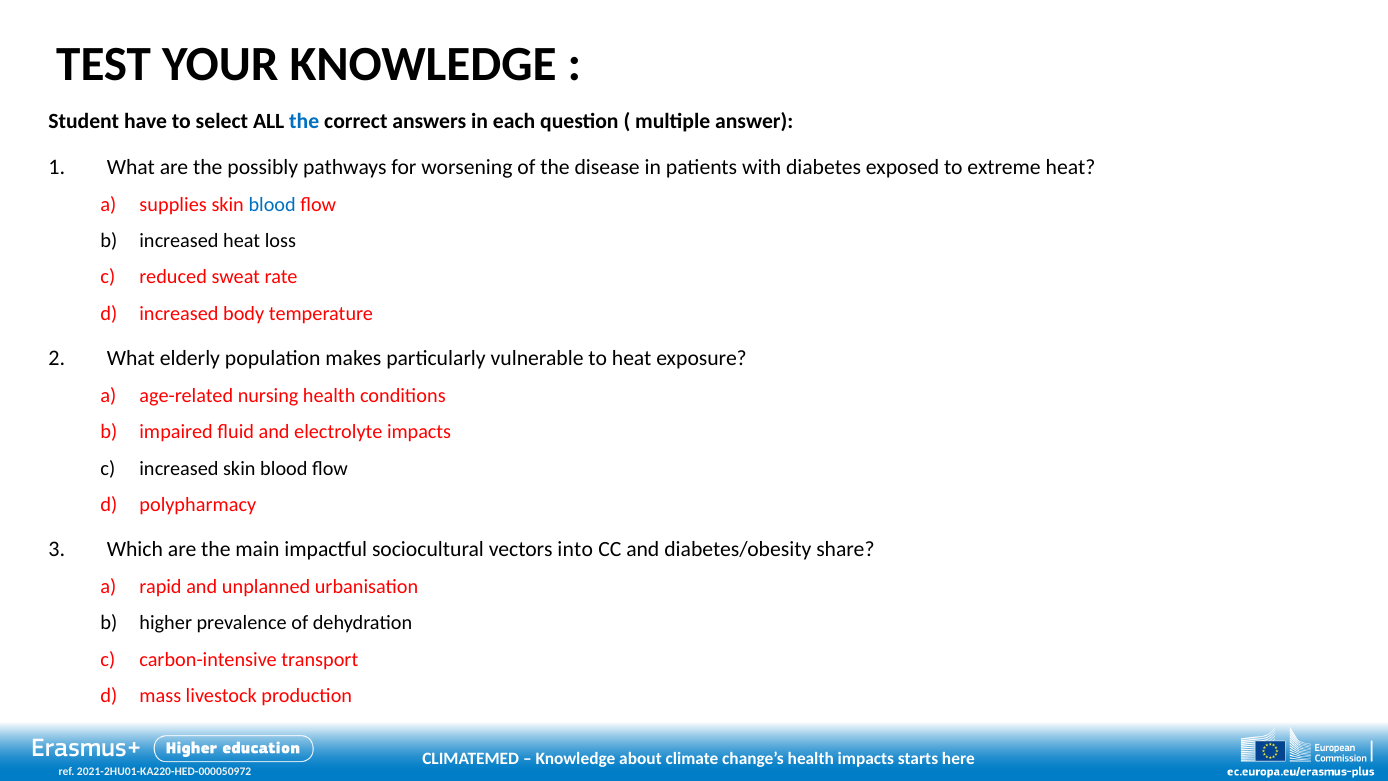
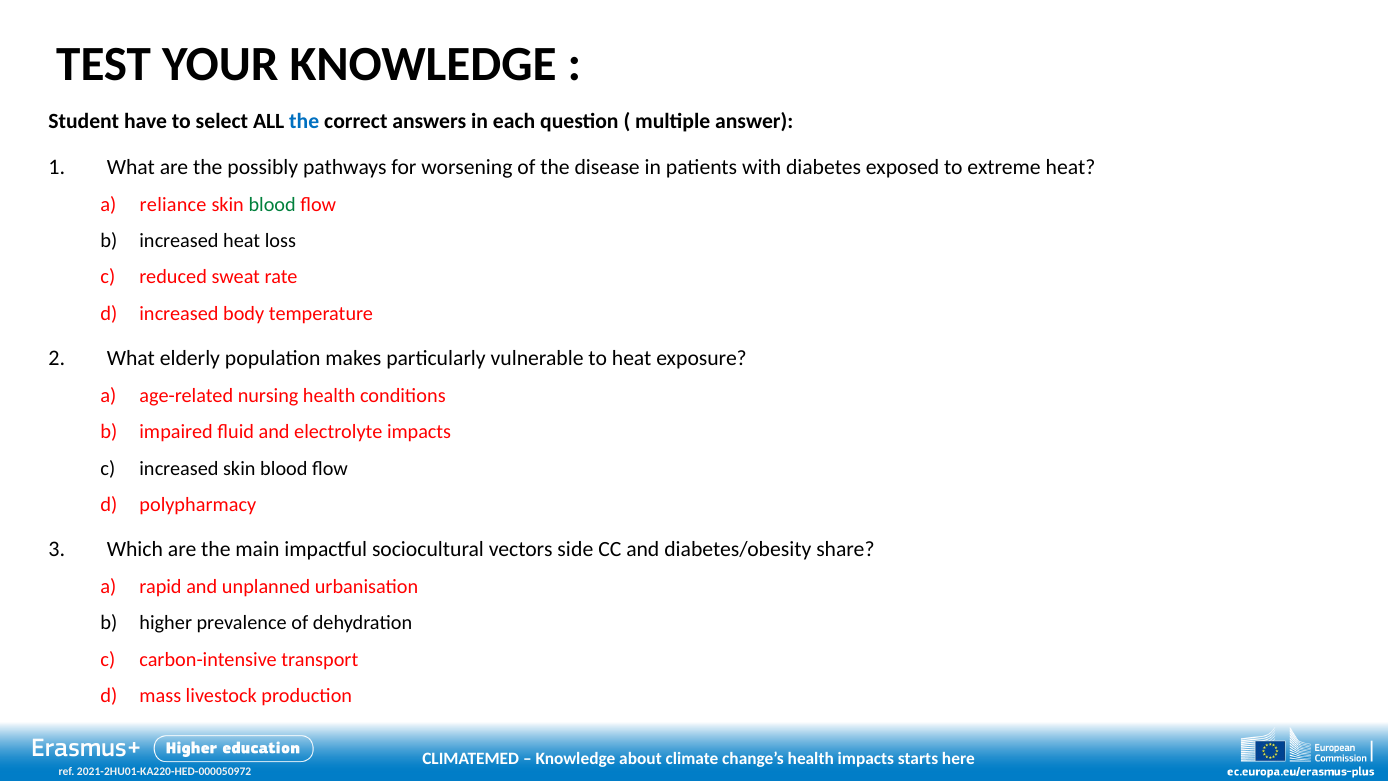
supplies: supplies -> reliance (173, 204)
blood colour: blue -> green (272, 204)
into: into -> side (575, 550)
